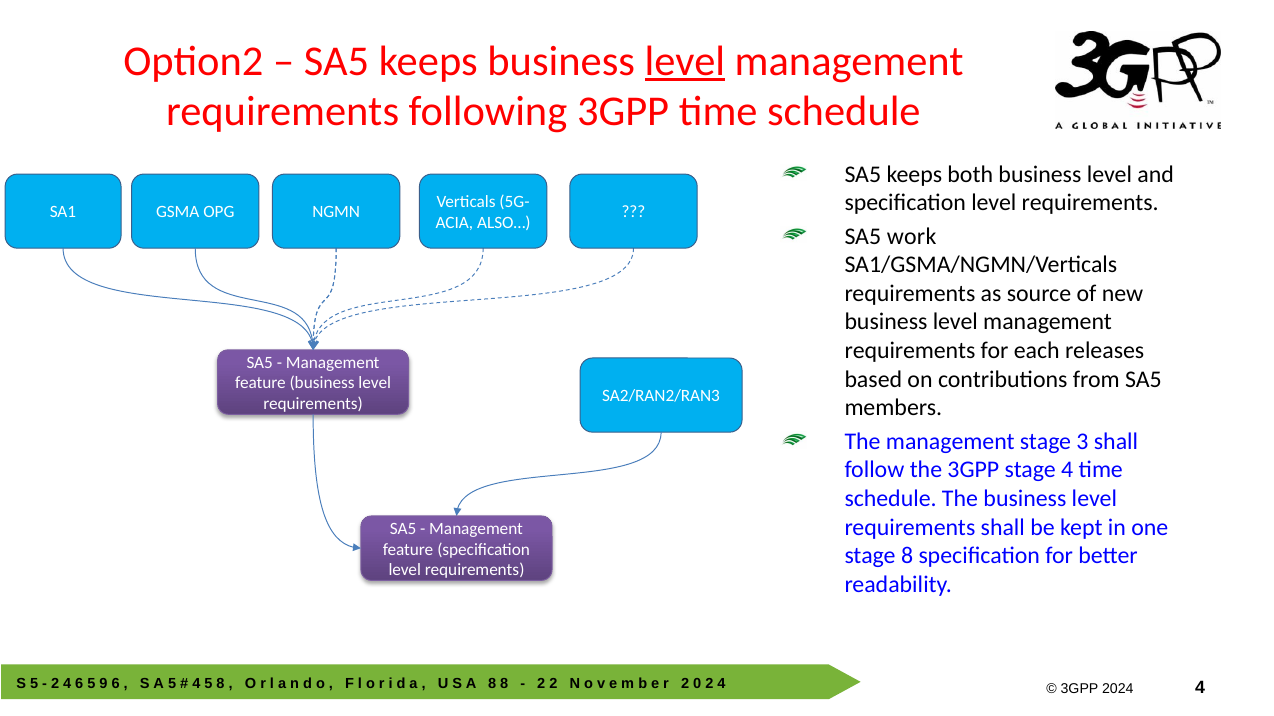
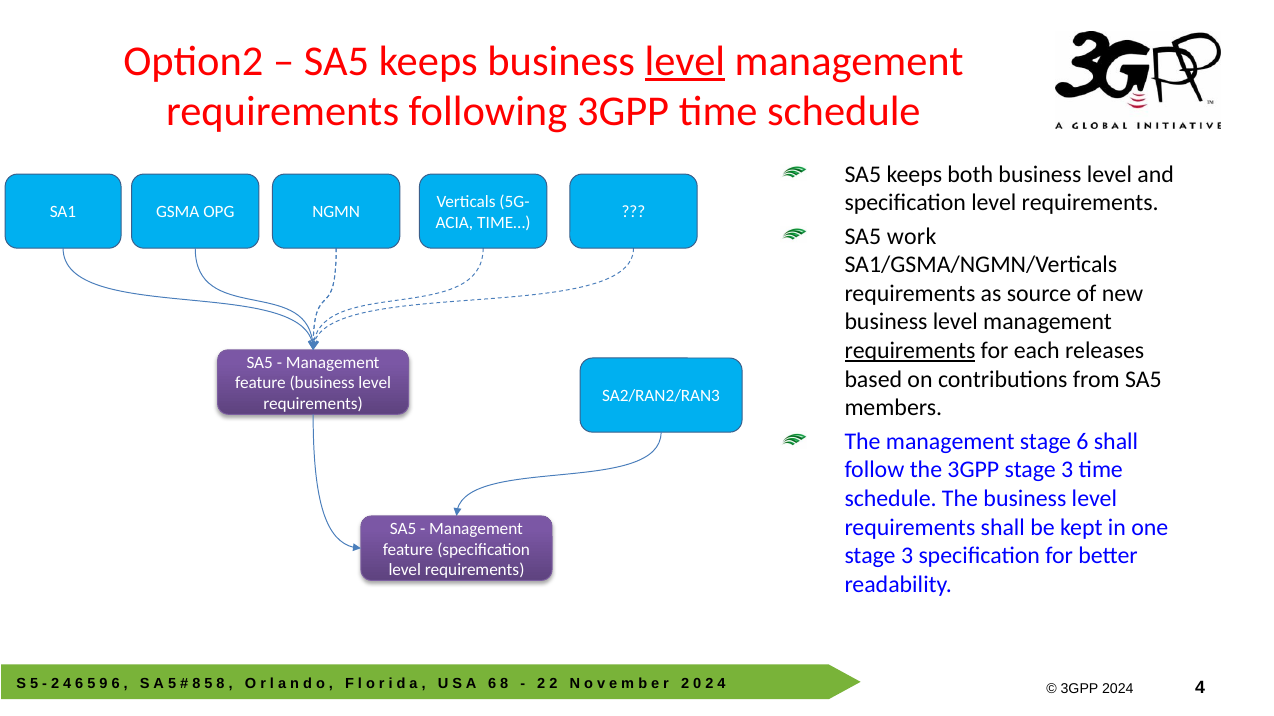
ALSO…: ALSO… -> TIME… (504, 223)
requirements underline: none -> present (910, 351)
stage 3: 3 -> 6 (1082, 442)
3GPP stage 4: 4 -> 3 (1067, 471)
8: 8 -> 3 (907, 556)
4: 4 -> 8 (196, 684)
8: 8 -> 6 (492, 684)
